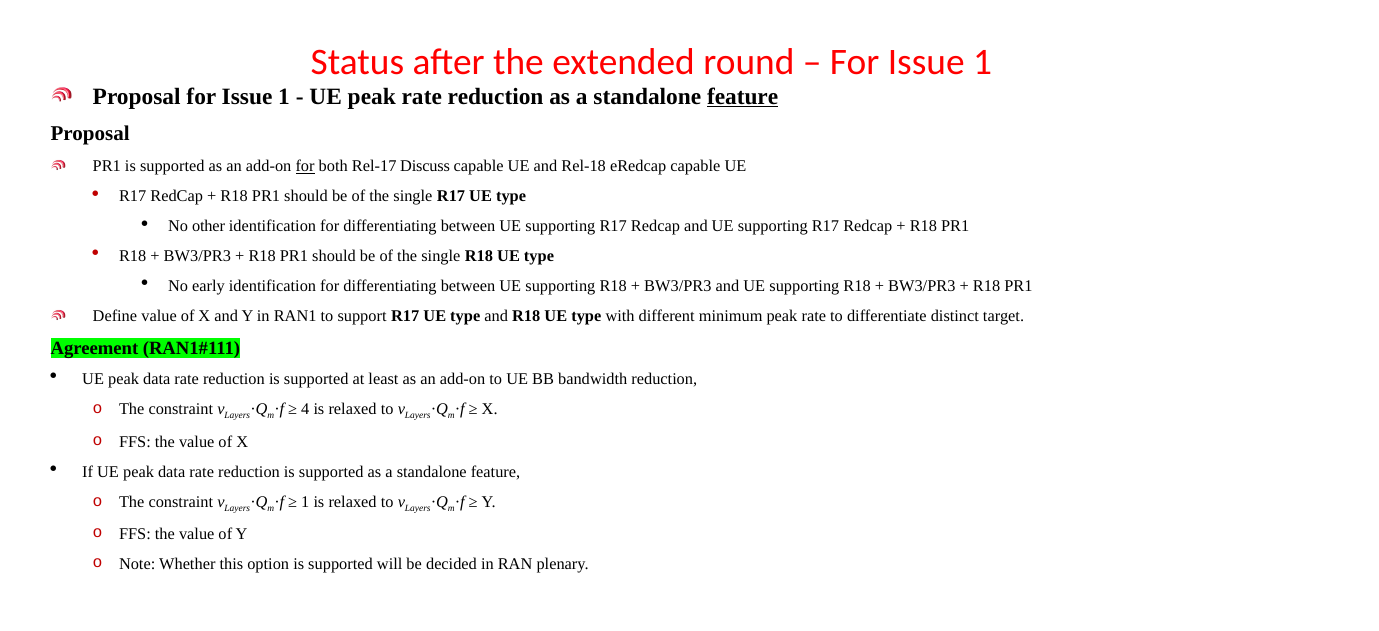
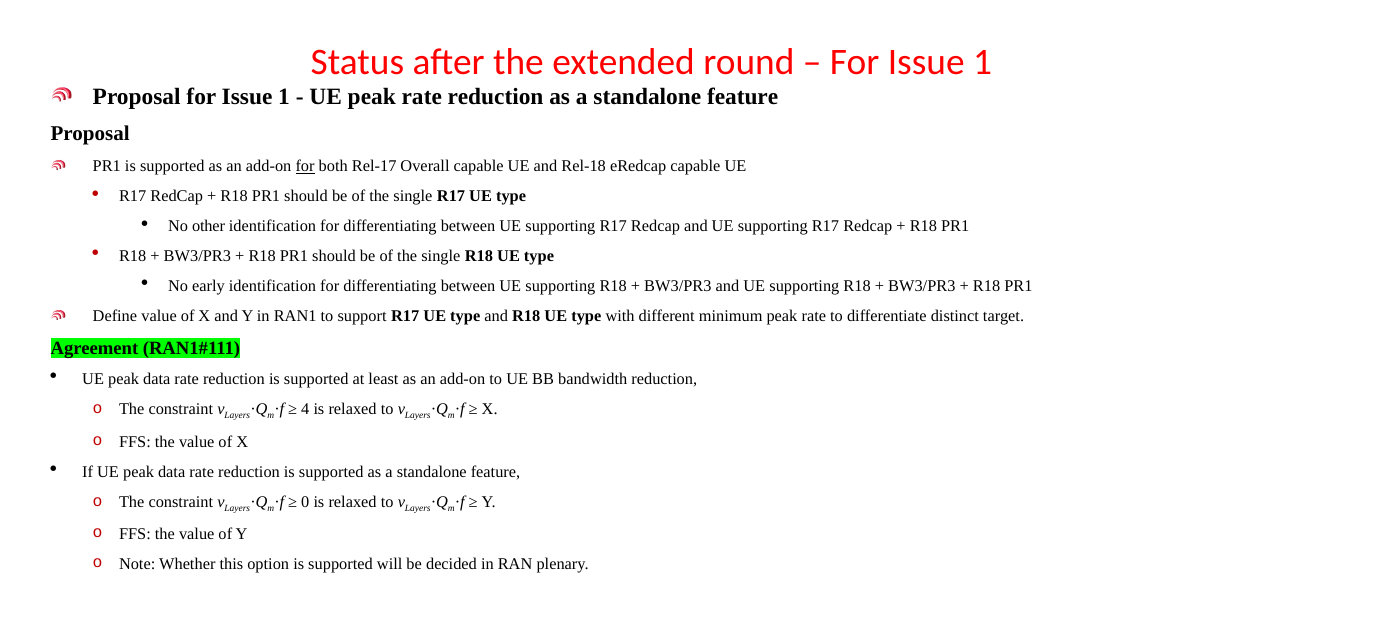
feature underline: present -> none (743, 96)
Discuss: Discuss -> Overall (425, 166)
1: 1 -> 0 (305, 501)
